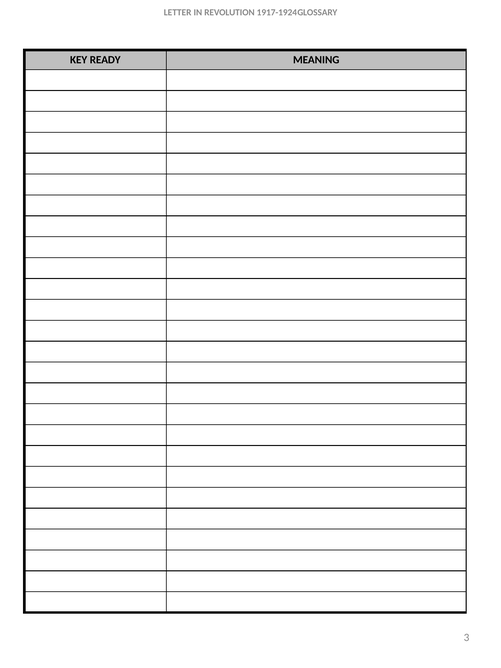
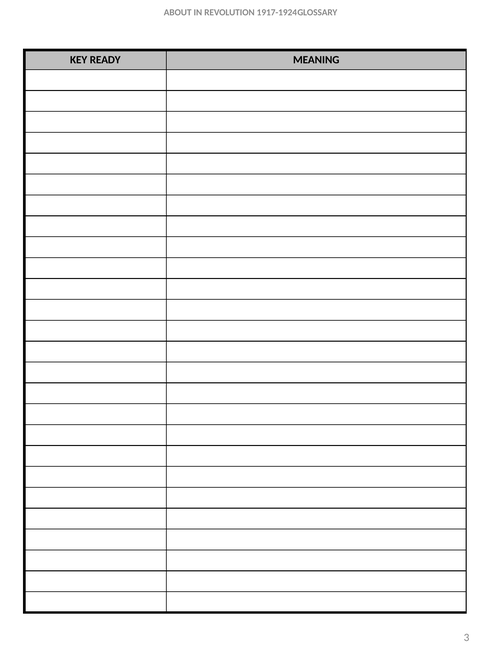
LETTER: LETTER -> ABOUT (178, 12)
